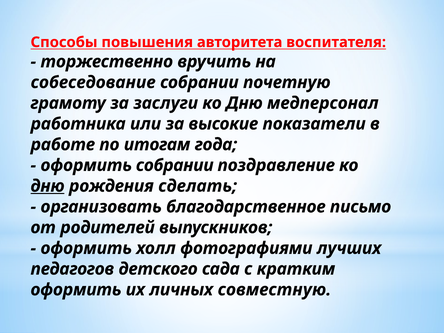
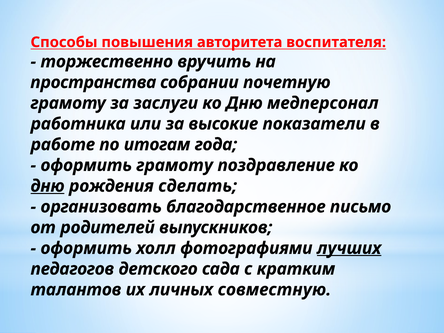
собеседование: собеседование -> пространства (93, 82)
оформить собрании: собрании -> грамоту (175, 165)
лучших underline: none -> present (349, 248)
оформить: оформить -> талантов (76, 290)
